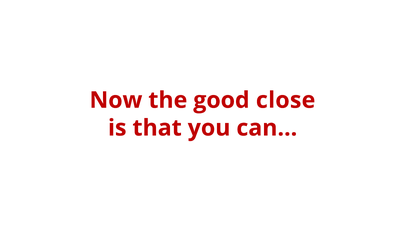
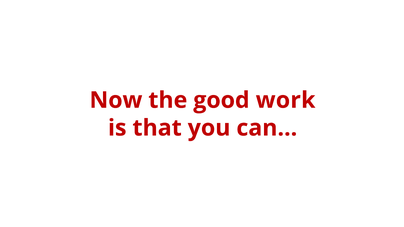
close: close -> work (286, 100)
